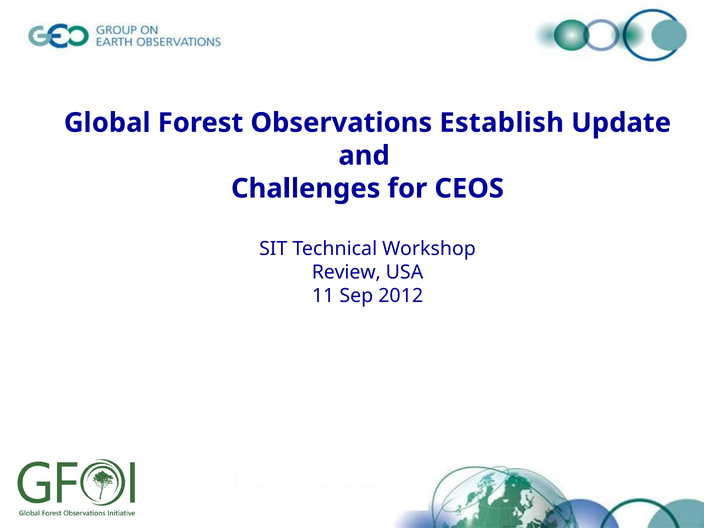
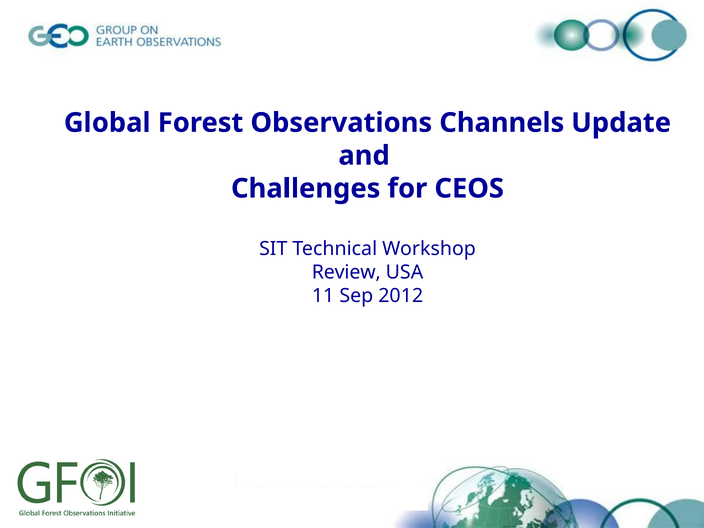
Establish: Establish -> Channels (502, 123)
